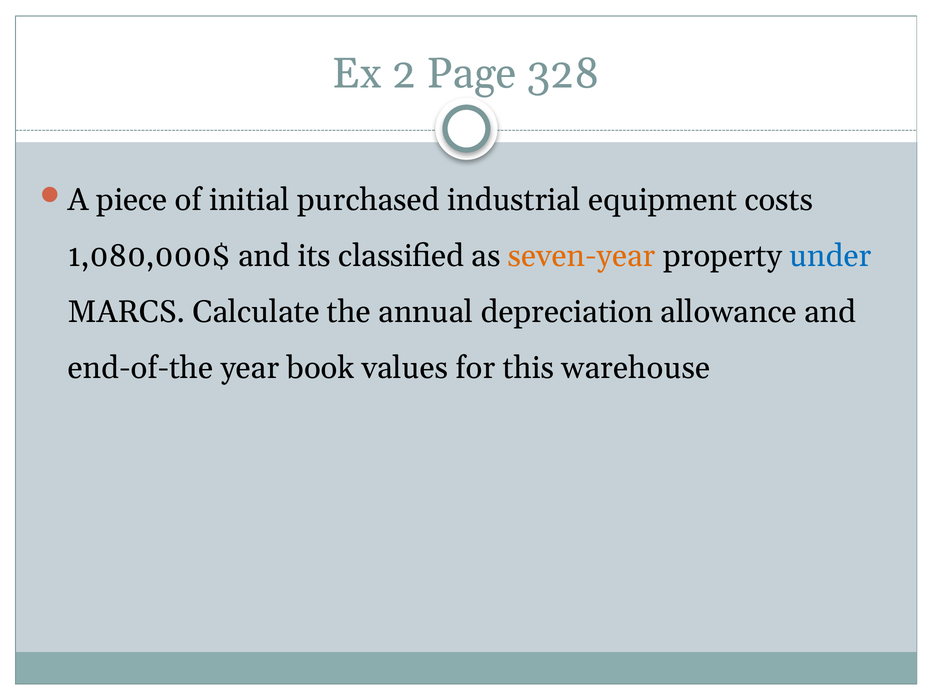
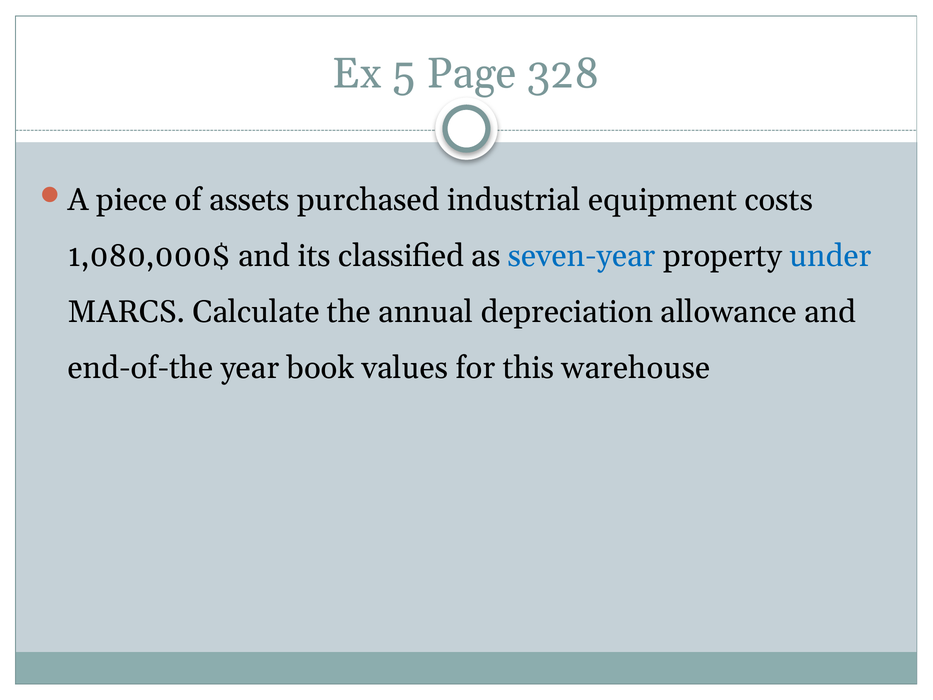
2: 2 -> 5 (404, 73)
initial: initial -> assets (249, 200)
seven-year colour: orange -> blue (582, 256)
